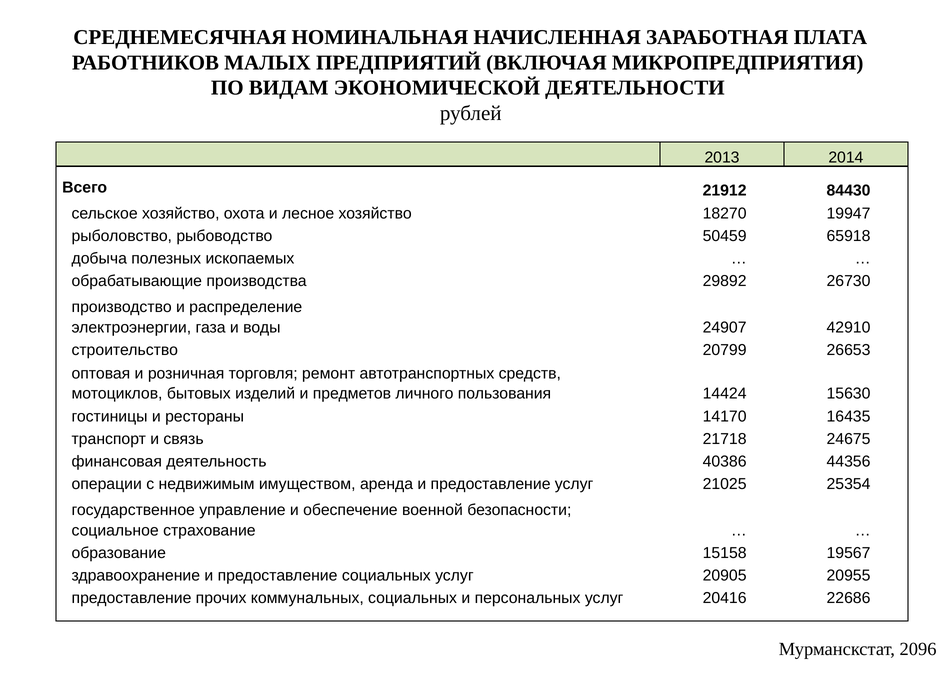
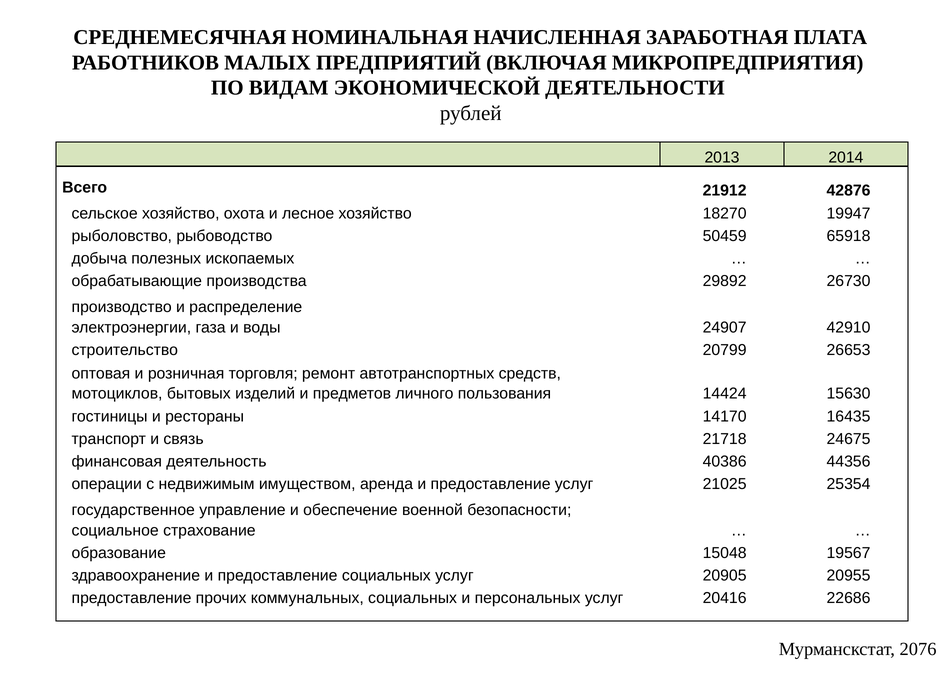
84430: 84430 -> 42876 (849, 191)
15158: 15158 -> 15048 (725, 553)
2096: 2096 -> 2076 (918, 649)
